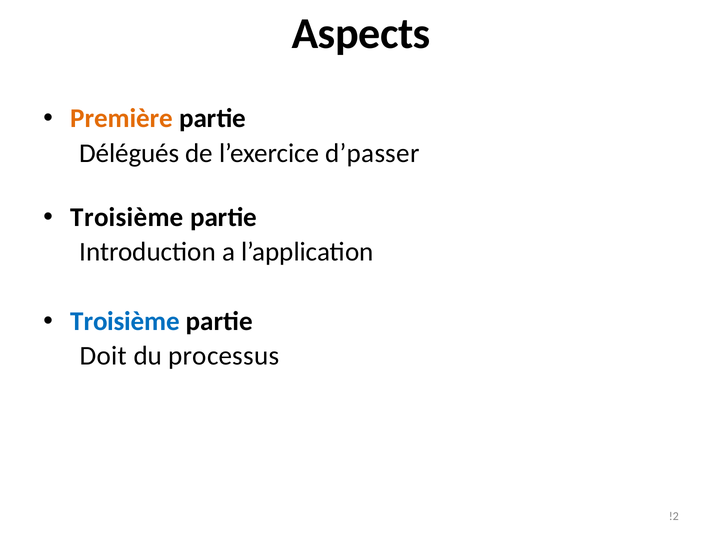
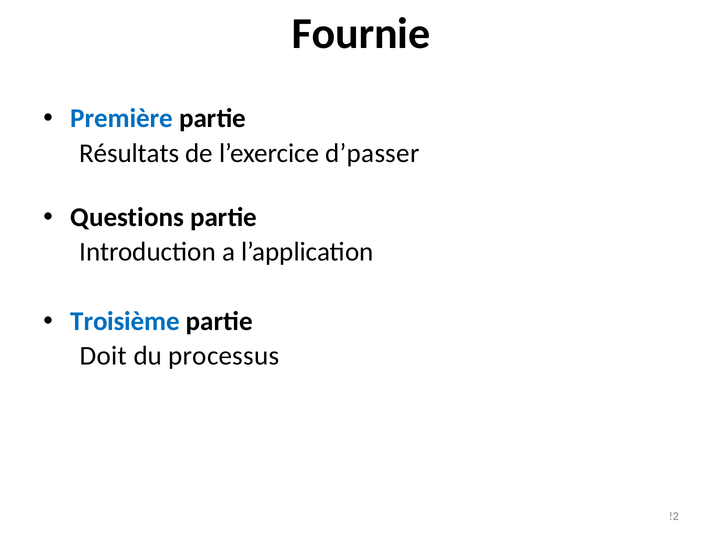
Aspects: Aspects -> Fournie (361, 34)
Première colour: orange -> blue (122, 119)
Délégués: Délégués -> Résultats (129, 153)
Troisième: Troisième -> Questions (127, 217)
